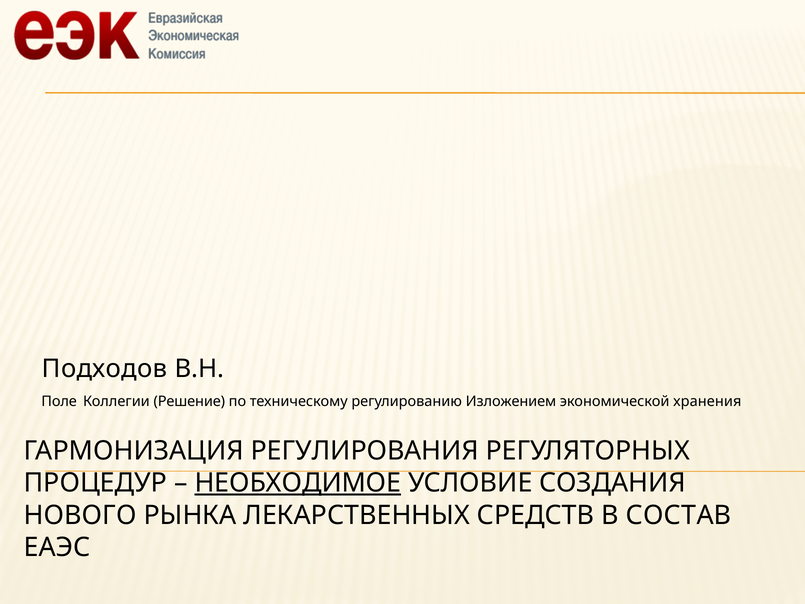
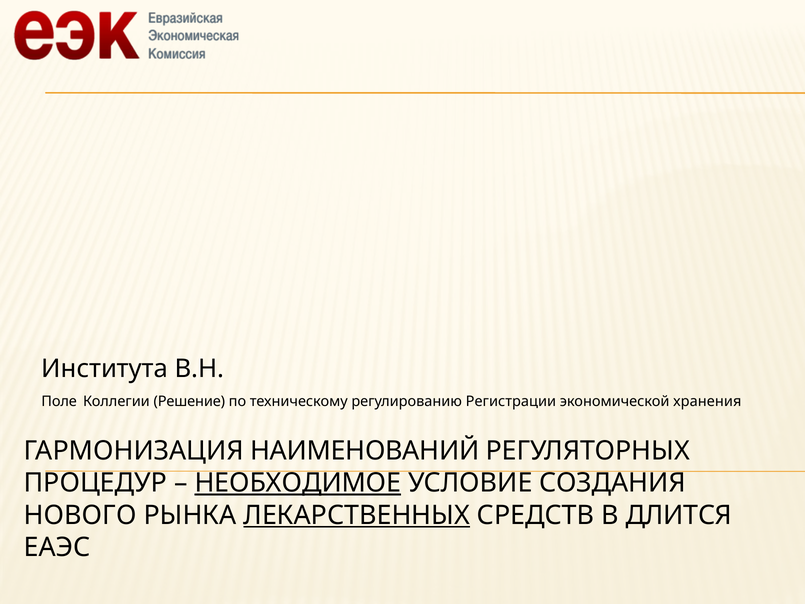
Подходов: Подходов -> Института (105, 369)
Изложением: Изложением -> Регистрации (511, 401)
РЕГУЛИРОВАНИЯ: РЕГУЛИРОВАНИЯ -> НАИМЕНОВАНИЙ (365, 451)
ЛЕКАРСТВЕННЫХ underline: none -> present (357, 515)
СОСТАВ: СОСТАВ -> ДЛИТСЯ (679, 515)
